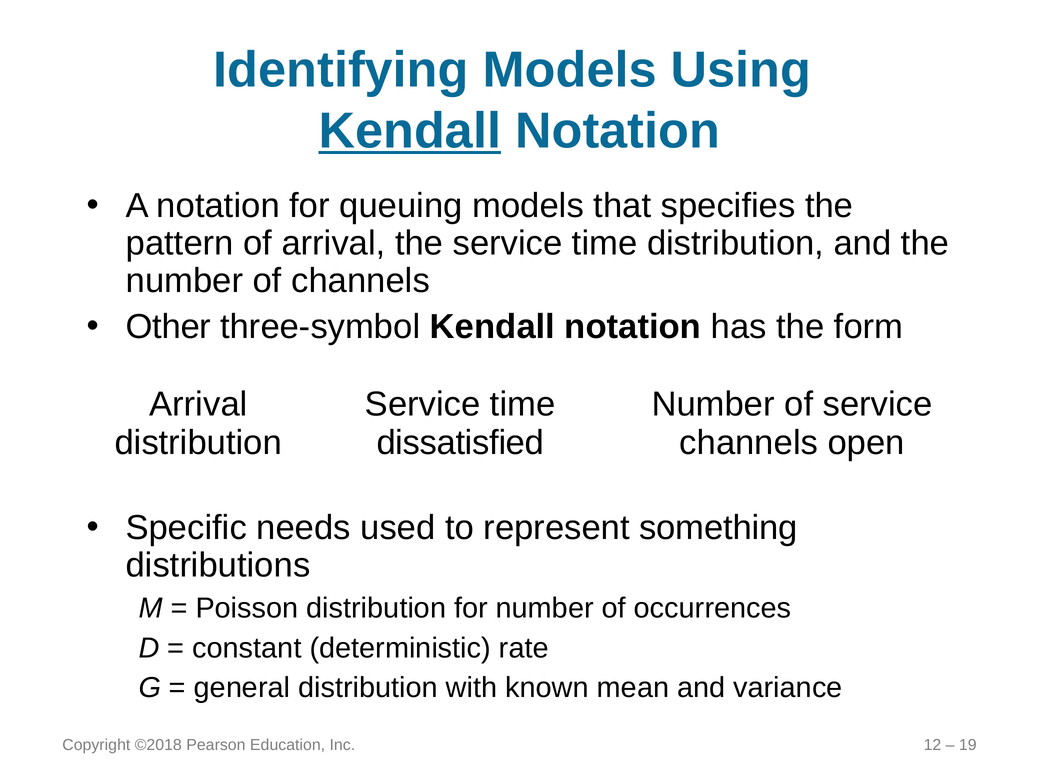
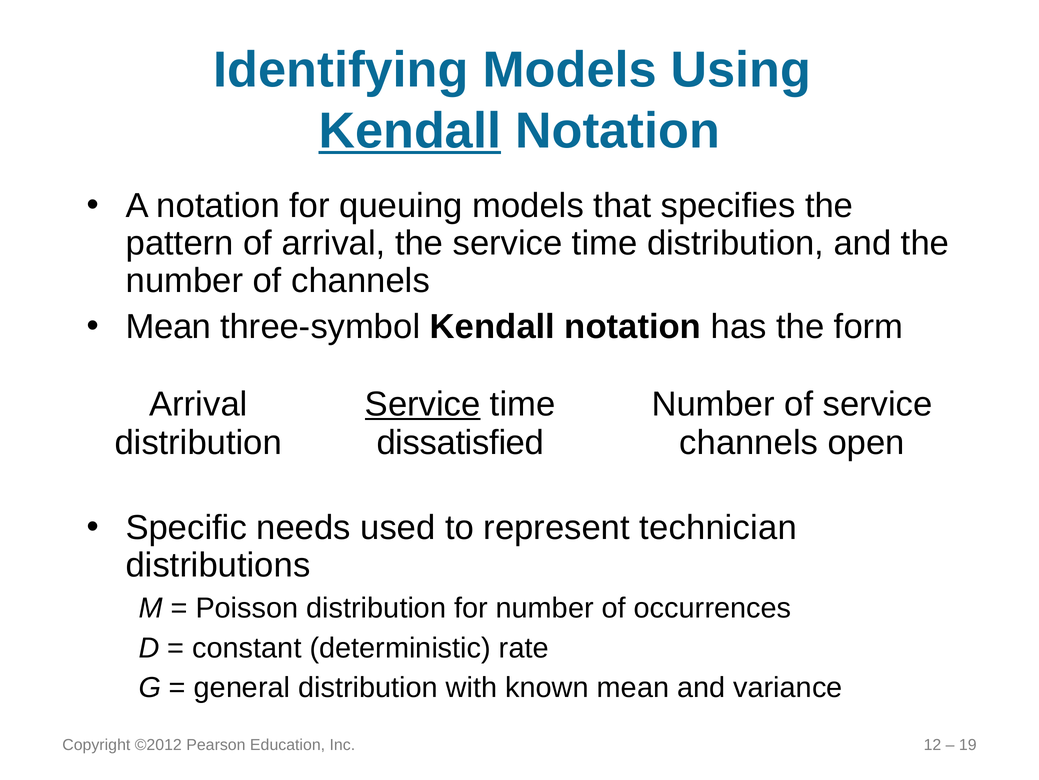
Other: Other -> Mean (168, 326)
Service underline: none -> present (423, 404)
something: something -> technician (718, 527)
©2018: ©2018 -> ©2012 (158, 744)
